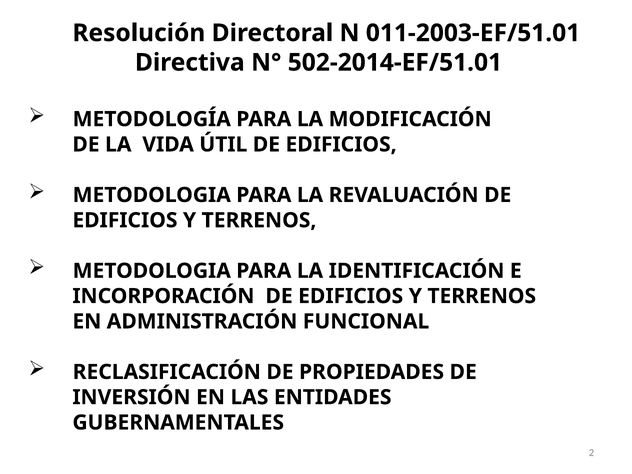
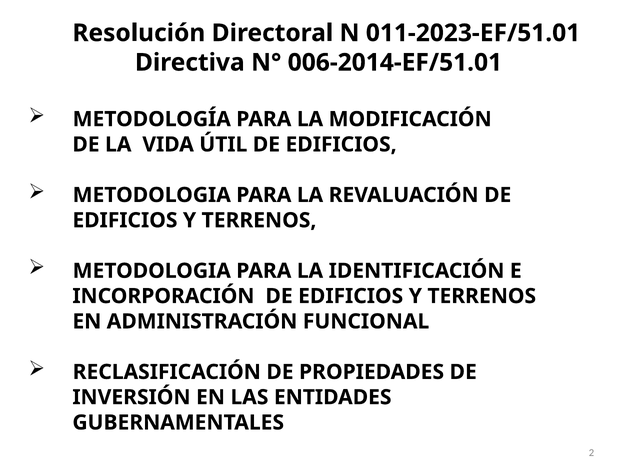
011-2003-EF/51.01: 011-2003-EF/51.01 -> 011-2023-EF/51.01 (473, 33)
502-2014-EF/51.01: 502-2014-EF/51.01 -> 006-2014-EF/51.01 (395, 63)
